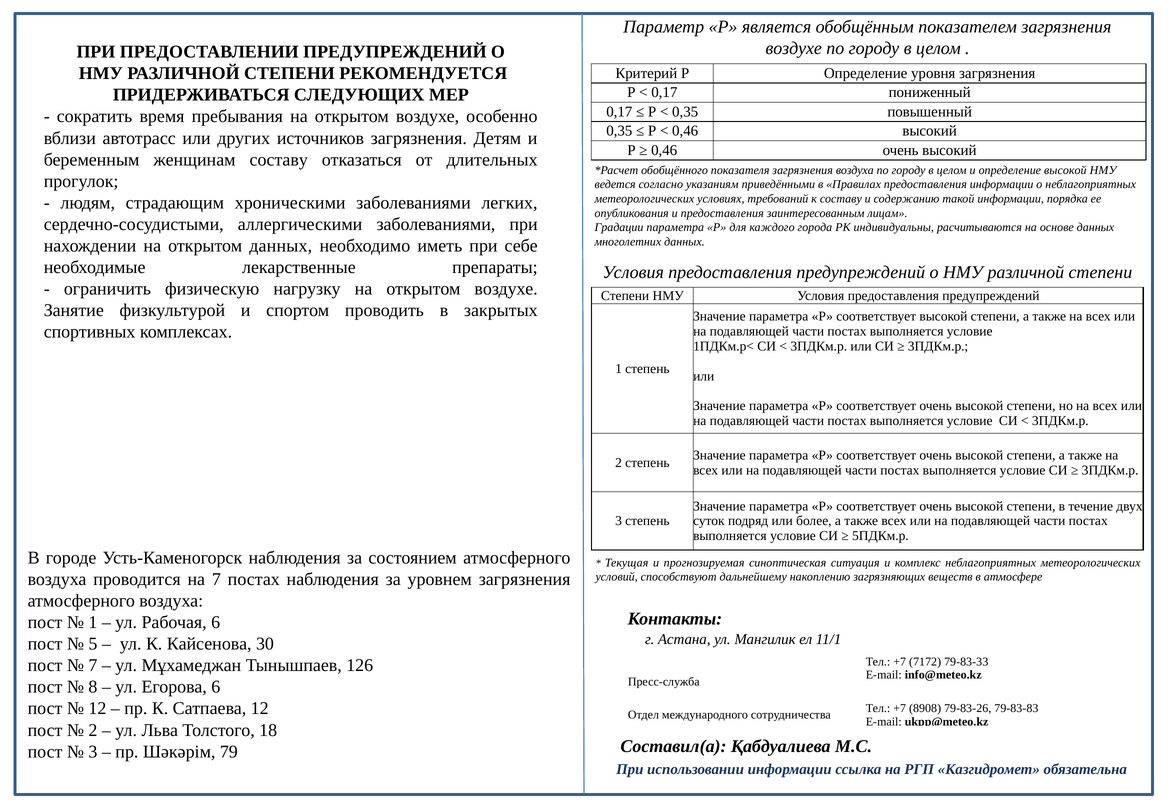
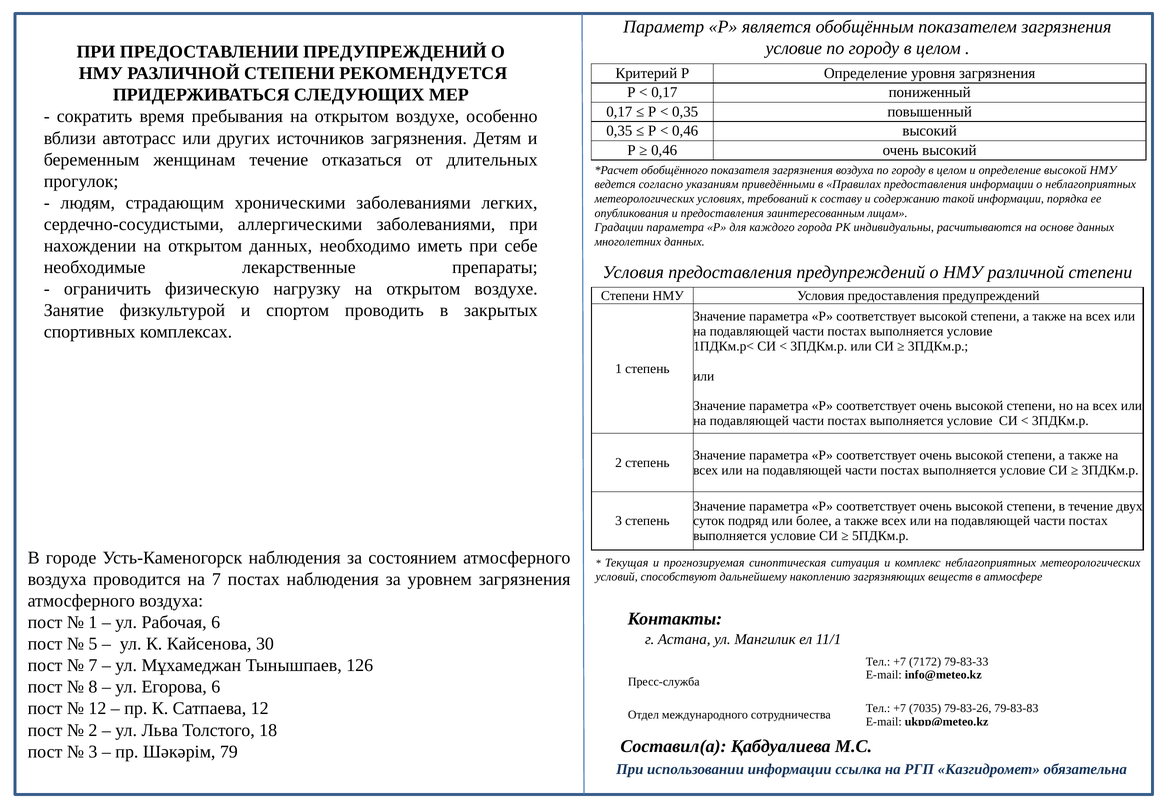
воздухе: воздухе -> условие (794, 48)
женщинам составу: составу -> течение (279, 160)
8908: 8908 -> 7035 (925, 709)
